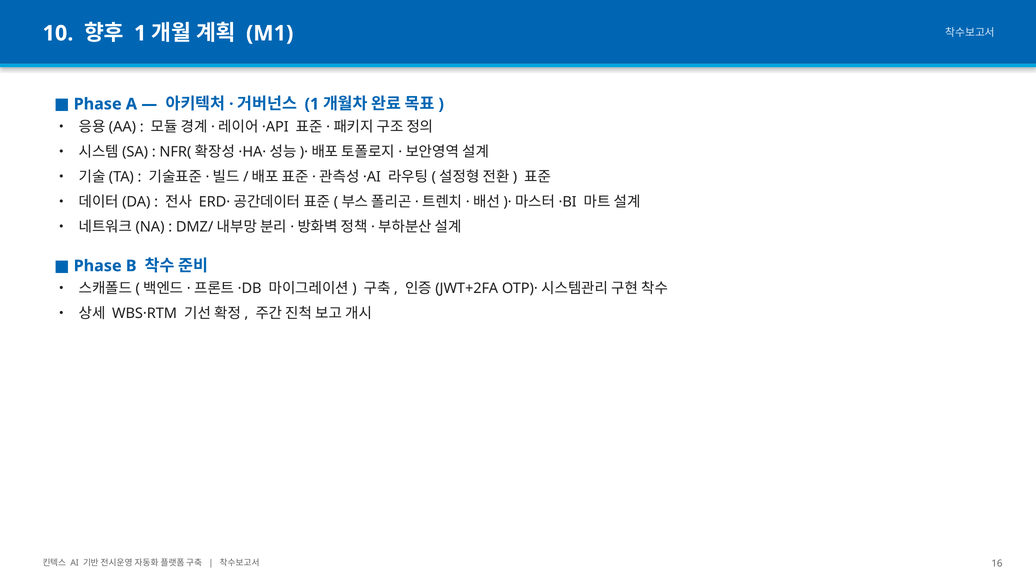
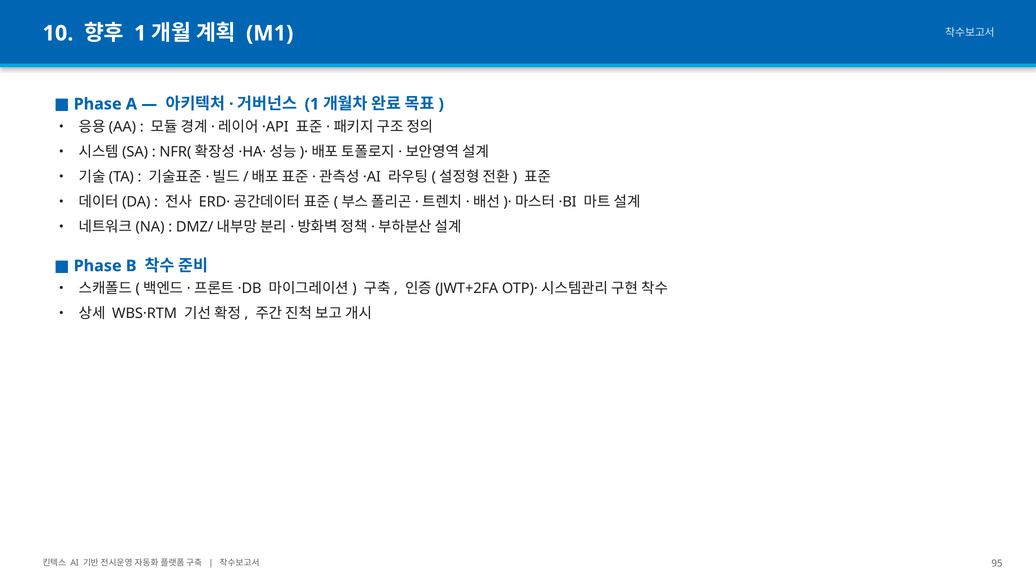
16: 16 -> 95 (997, 564)
